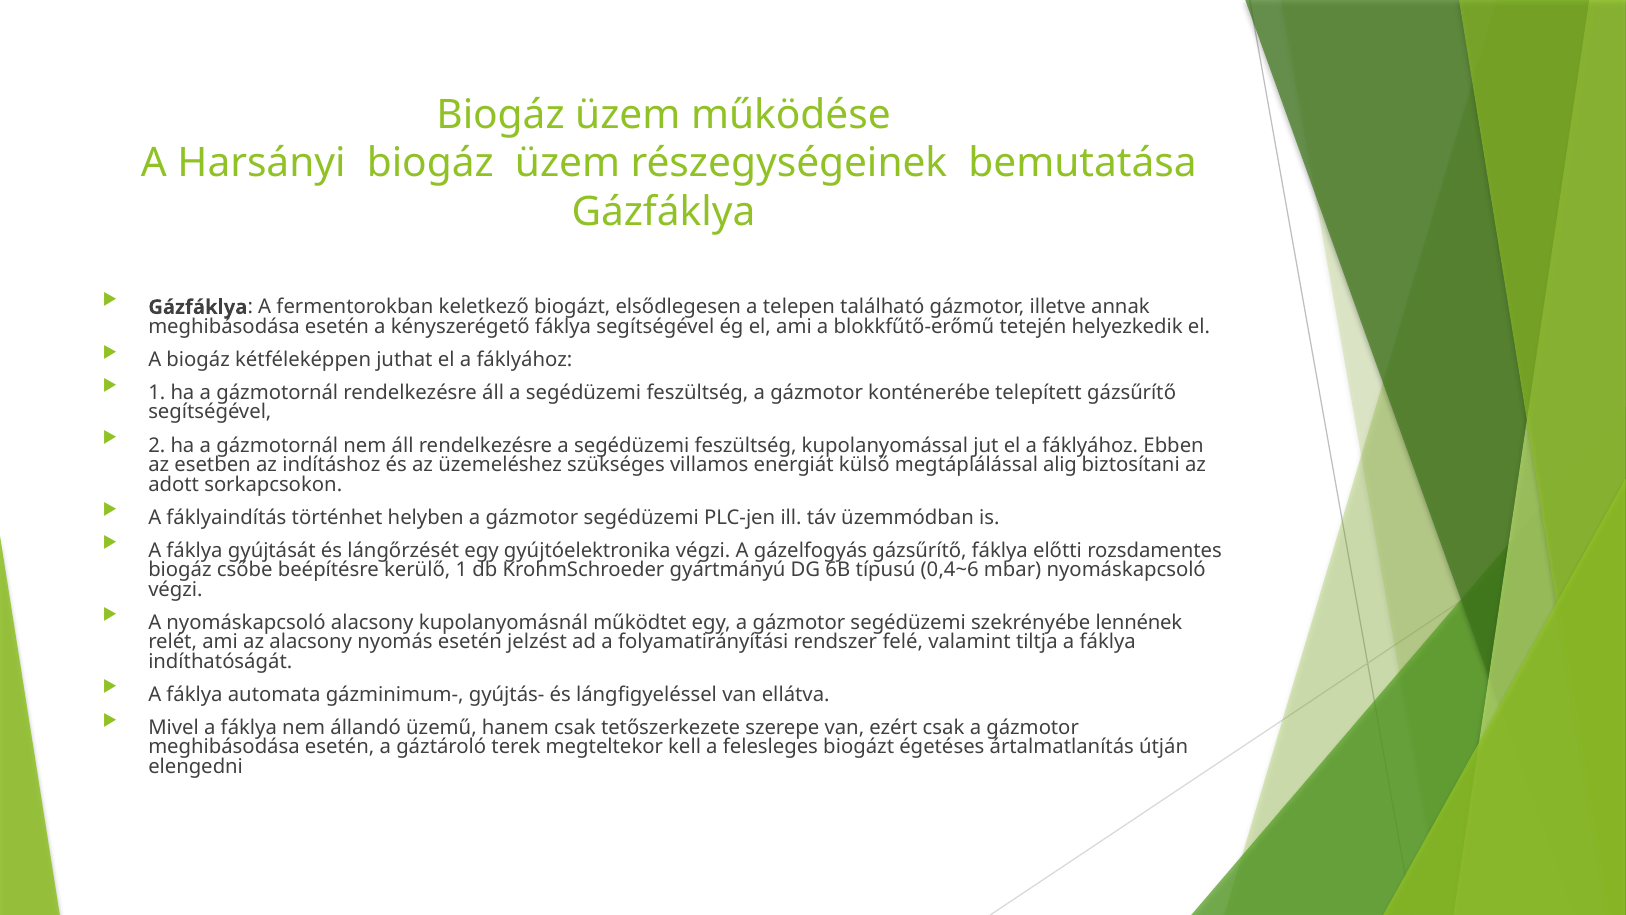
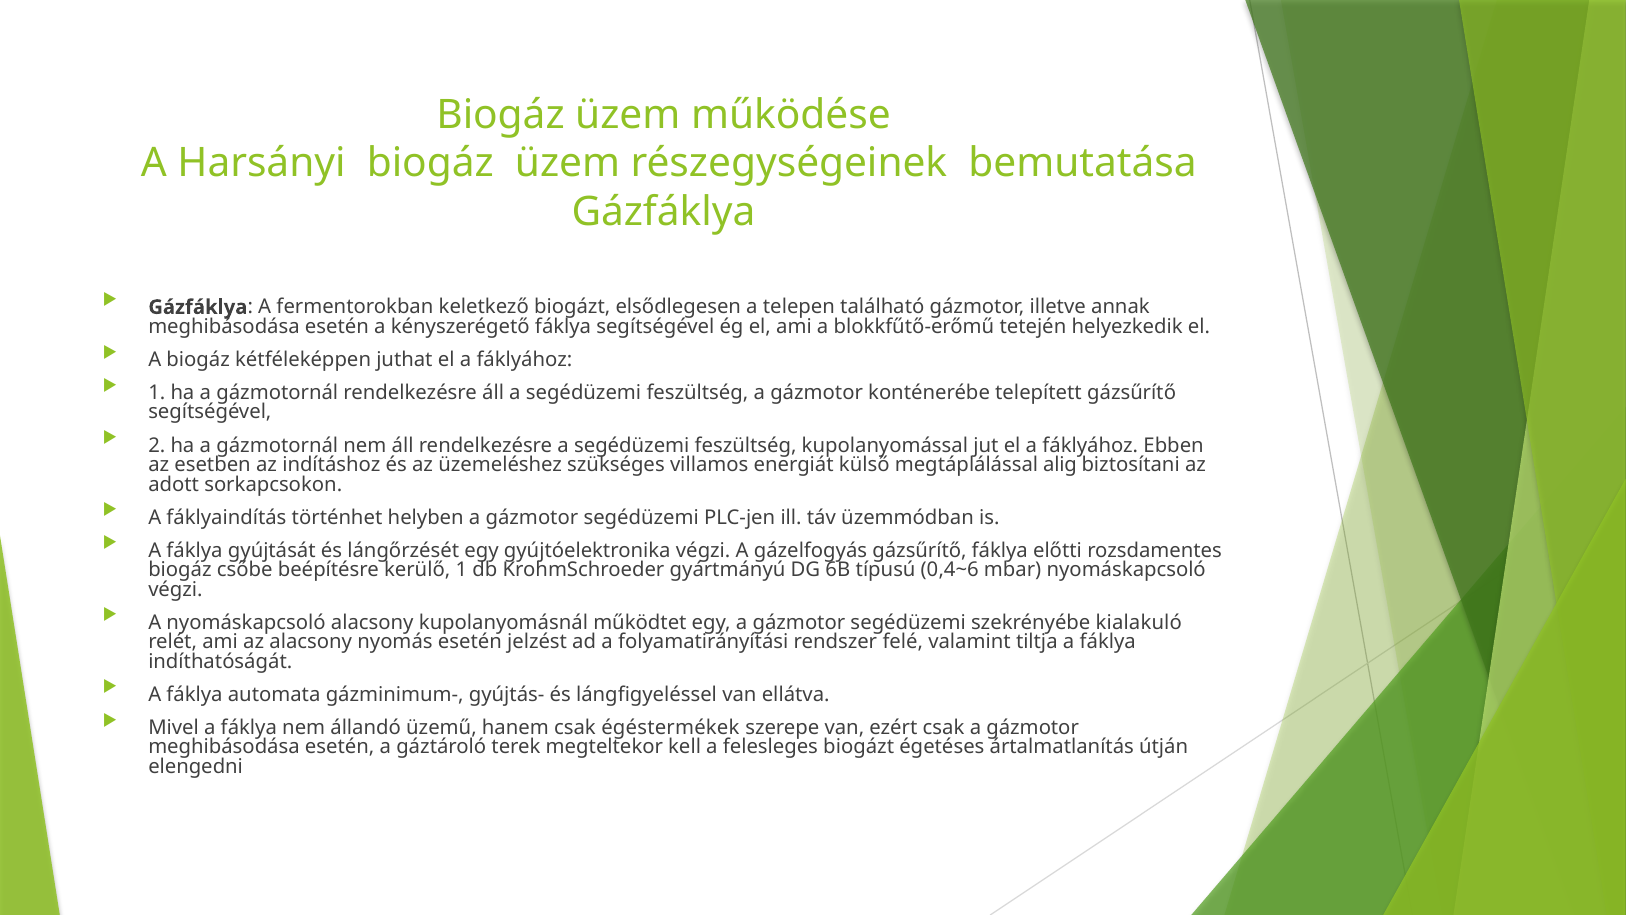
lennének: lennének -> kialakuló (1139, 622)
tetőszerkezete: tetőszerkezete -> égéstermékek (670, 727)
